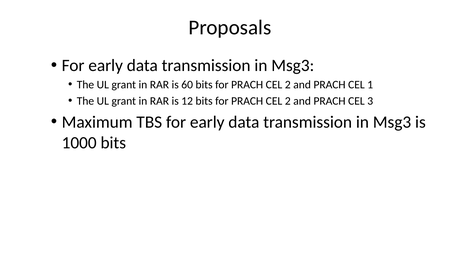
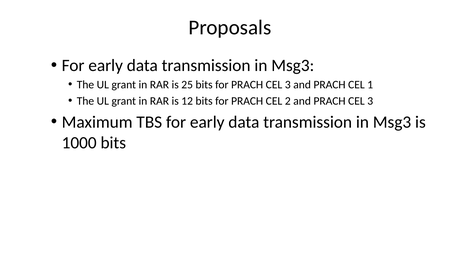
60: 60 -> 25 (187, 85)
2: 2 -> 3 (288, 85)
